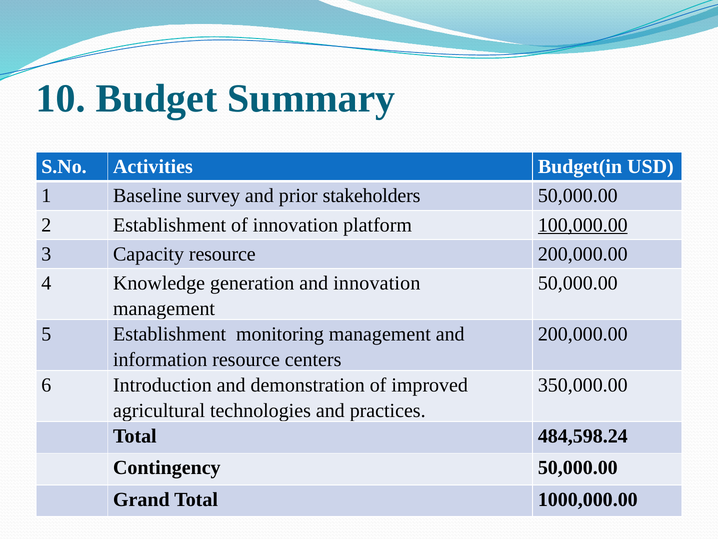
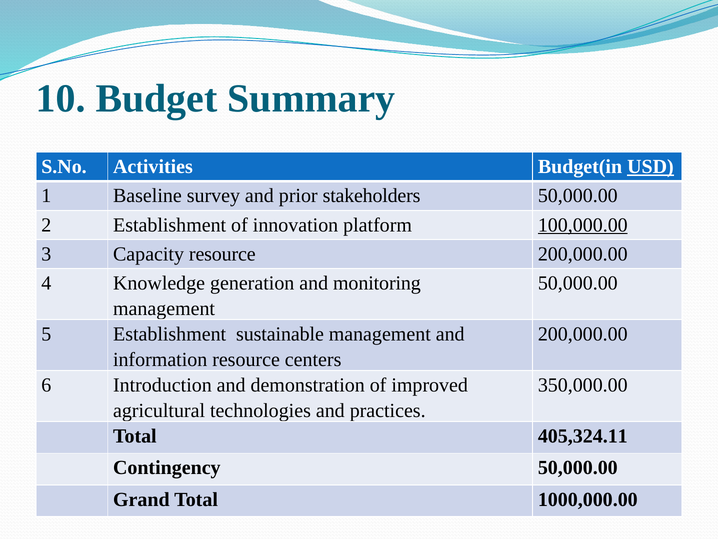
USD underline: none -> present (650, 166)
and innovation: innovation -> monitoring (377, 283)
monitoring: monitoring -> sustainable (280, 334)
484,598.24: 484,598.24 -> 405,324.11 (583, 436)
